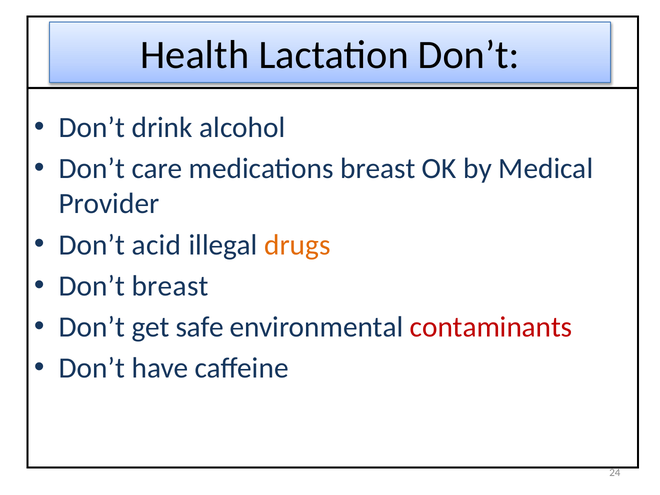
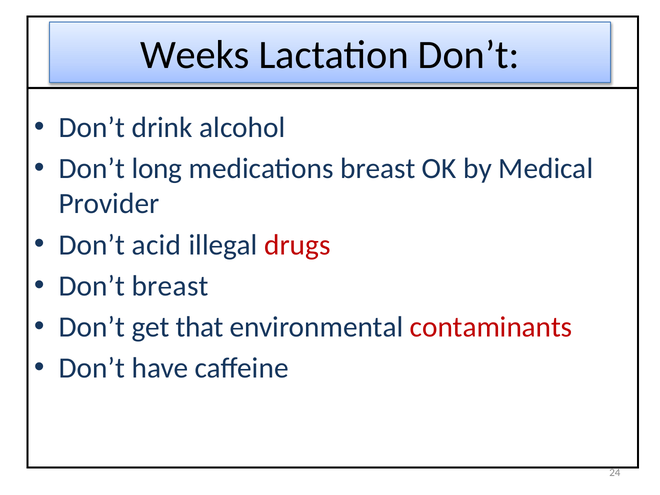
Health: Health -> Weeks (195, 55)
care: care -> long (157, 169)
drugs colour: orange -> red (297, 245)
safe: safe -> that (200, 327)
